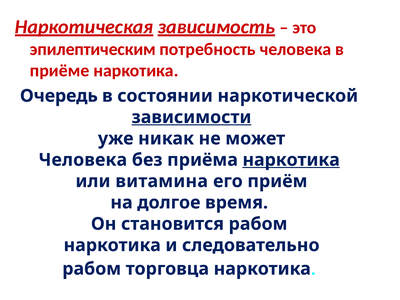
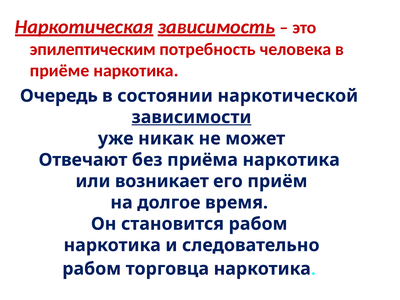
Человека: Человека -> Отвечают (83, 160)
наркотика underline: present -> none (291, 160)
витамина: витамина -> возникает (162, 181)
